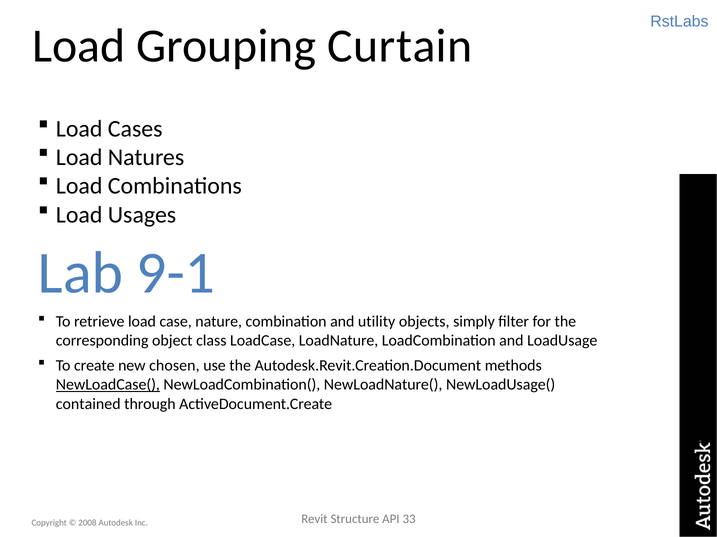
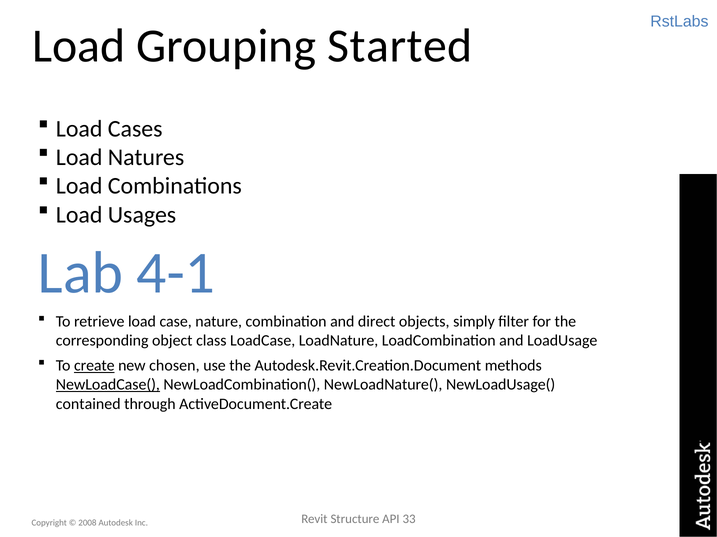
Curtain: Curtain -> Started (400, 46)
9-1: 9-1 -> 4-1 (176, 274)
utility: utility -> direct (377, 322)
create underline: none -> present (94, 366)
